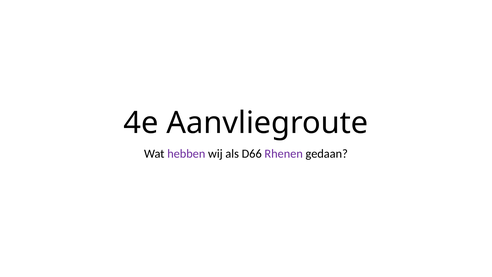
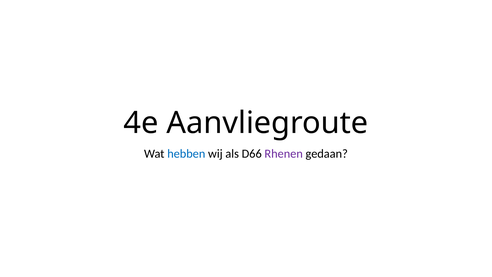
hebben colour: purple -> blue (186, 154)
